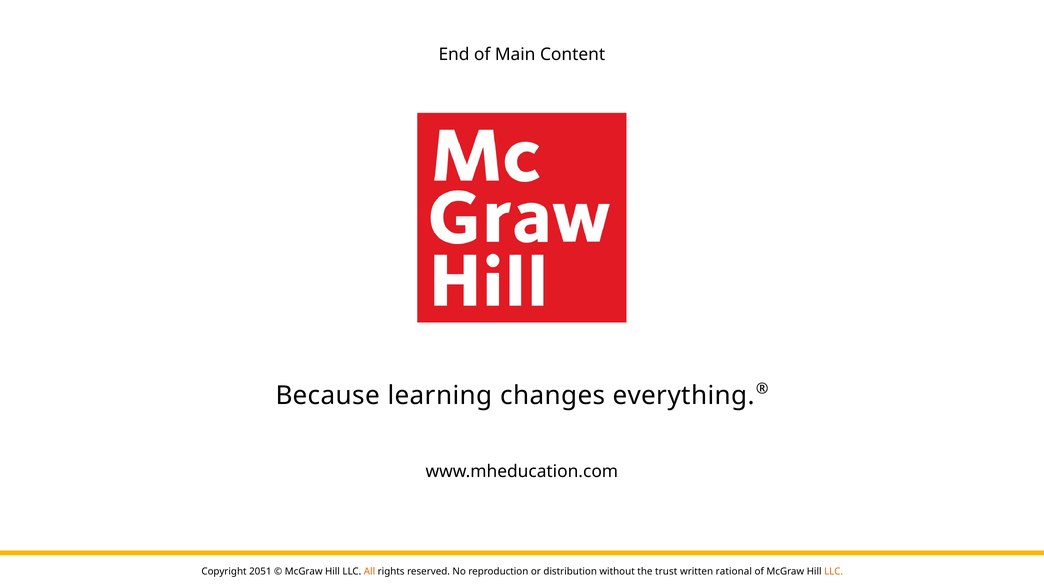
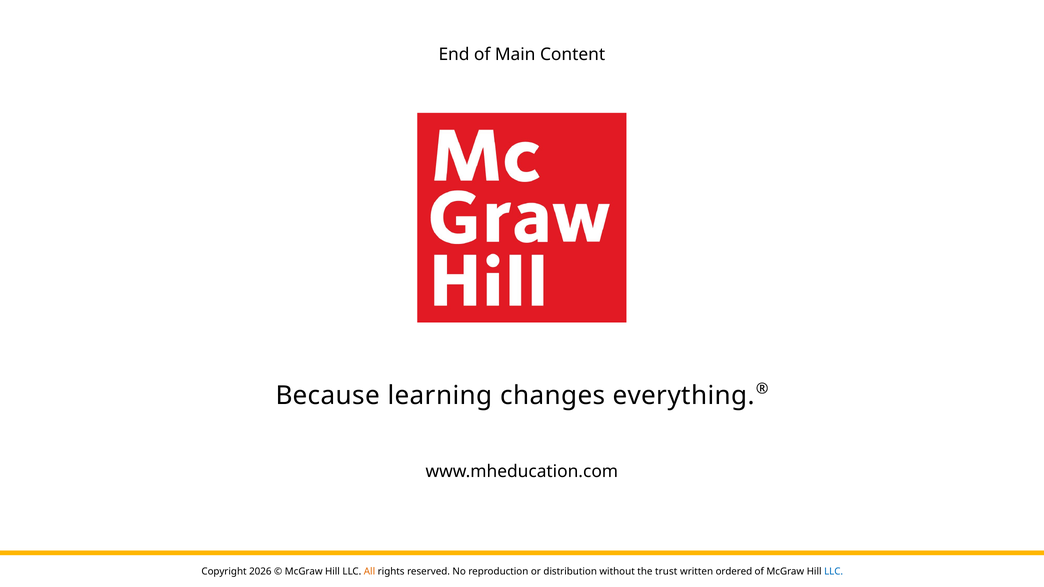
2051: 2051 -> 2026 (260, 572)
rational: rational -> ordered (734, 572)
LLC colour: orange -> blue (834, 572)
